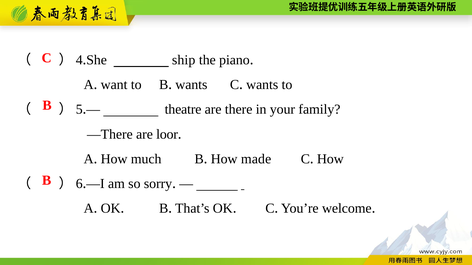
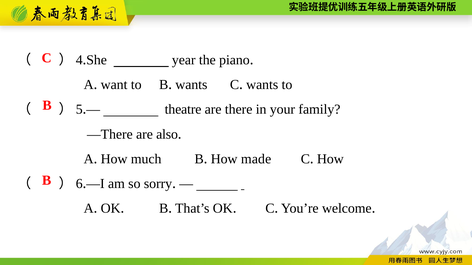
ship: ship -> year (184, 60)
loor: loor -> also (167, 134)
